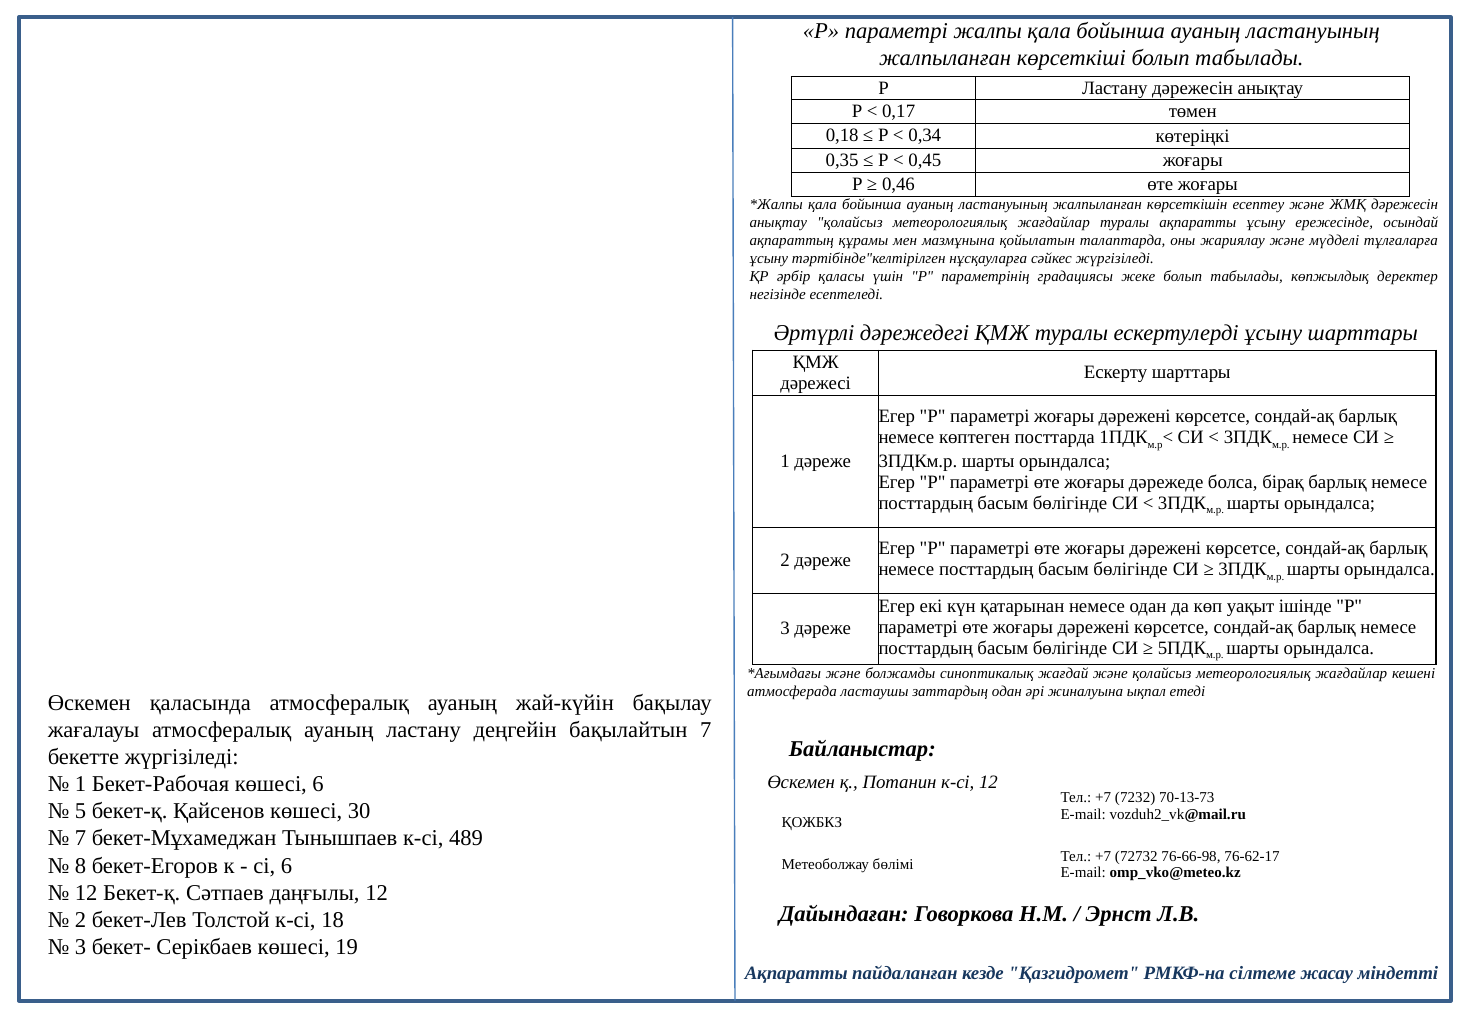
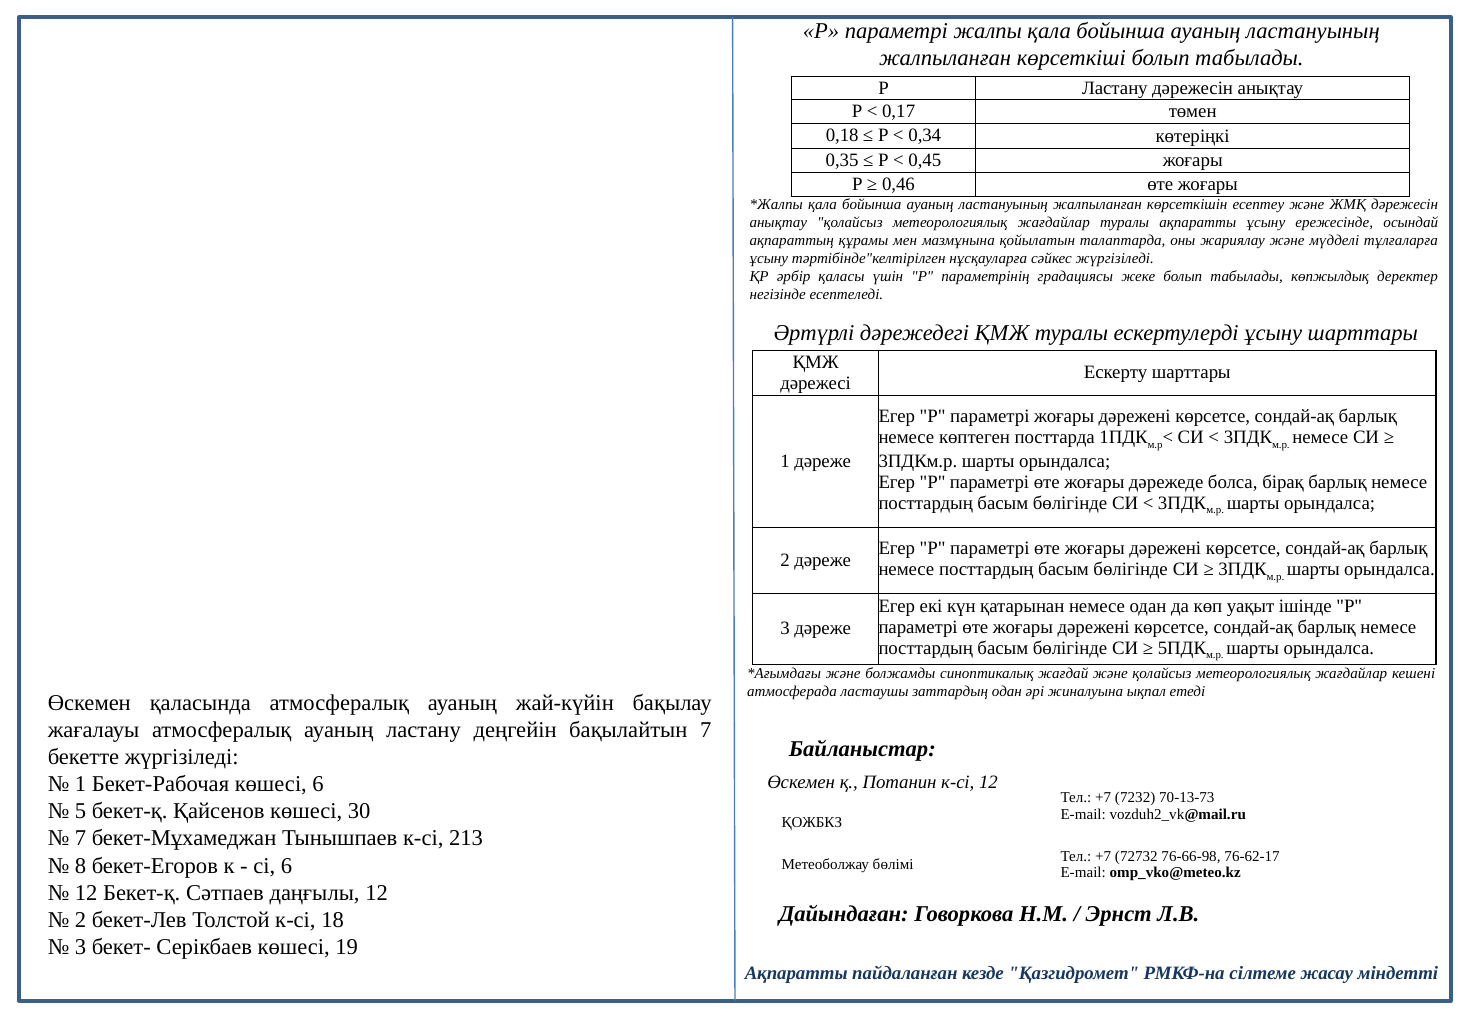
489: 489 -> 213 (466, 838)
